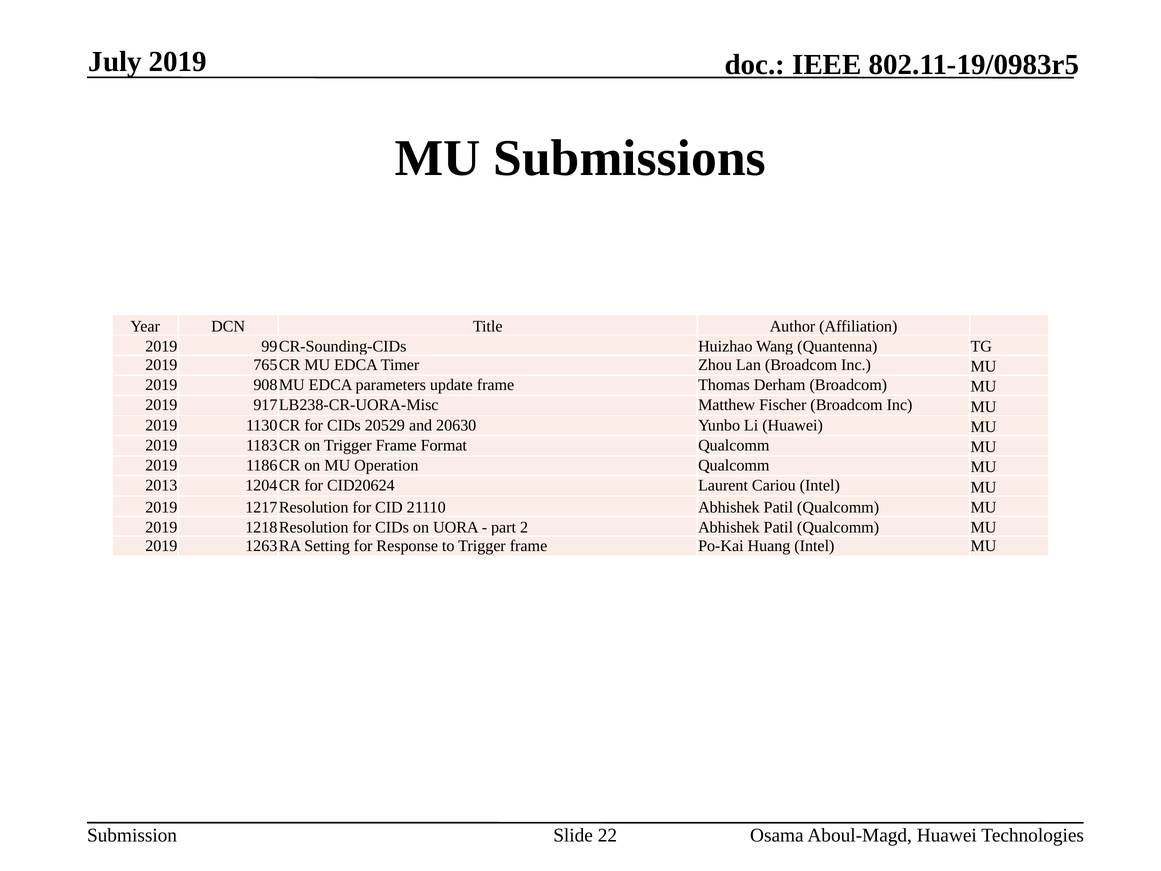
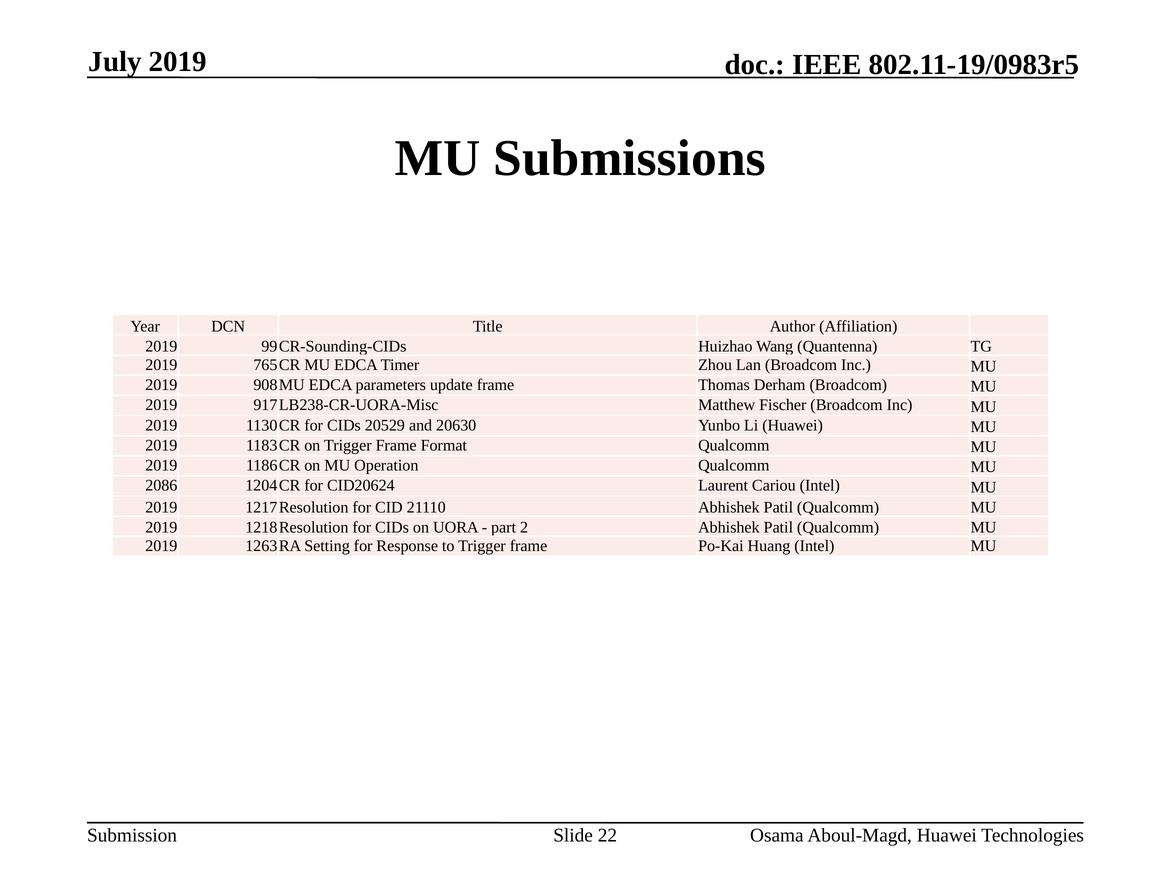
2013: 2013 -> 2086 (161, 485)
